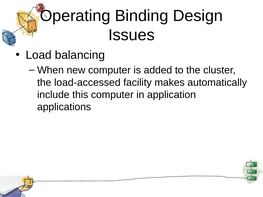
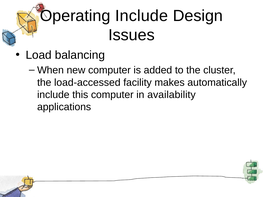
Operating Binding: Binding -> Include (142, 16)
application: application -> availability (171, 95)
